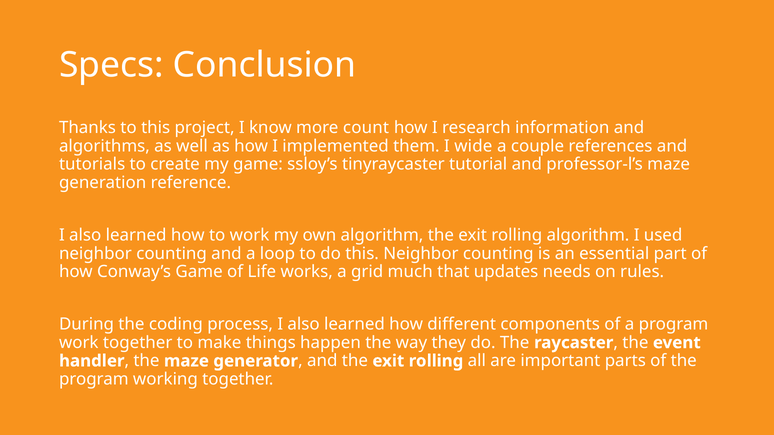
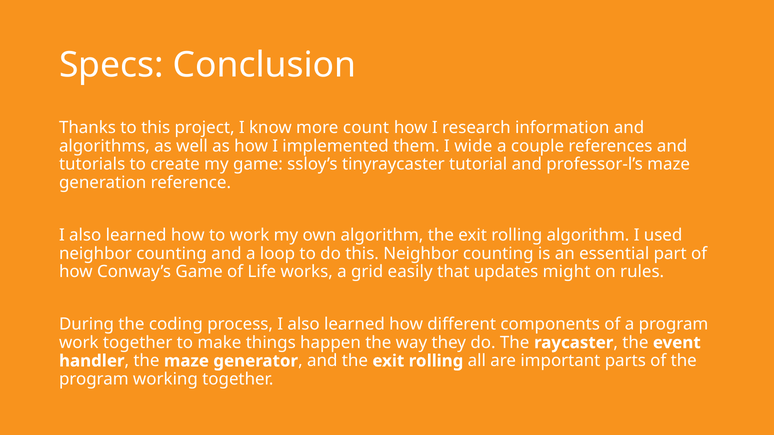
much: much -> easily (410, 272)
needs: needs -> might (567, 272)
